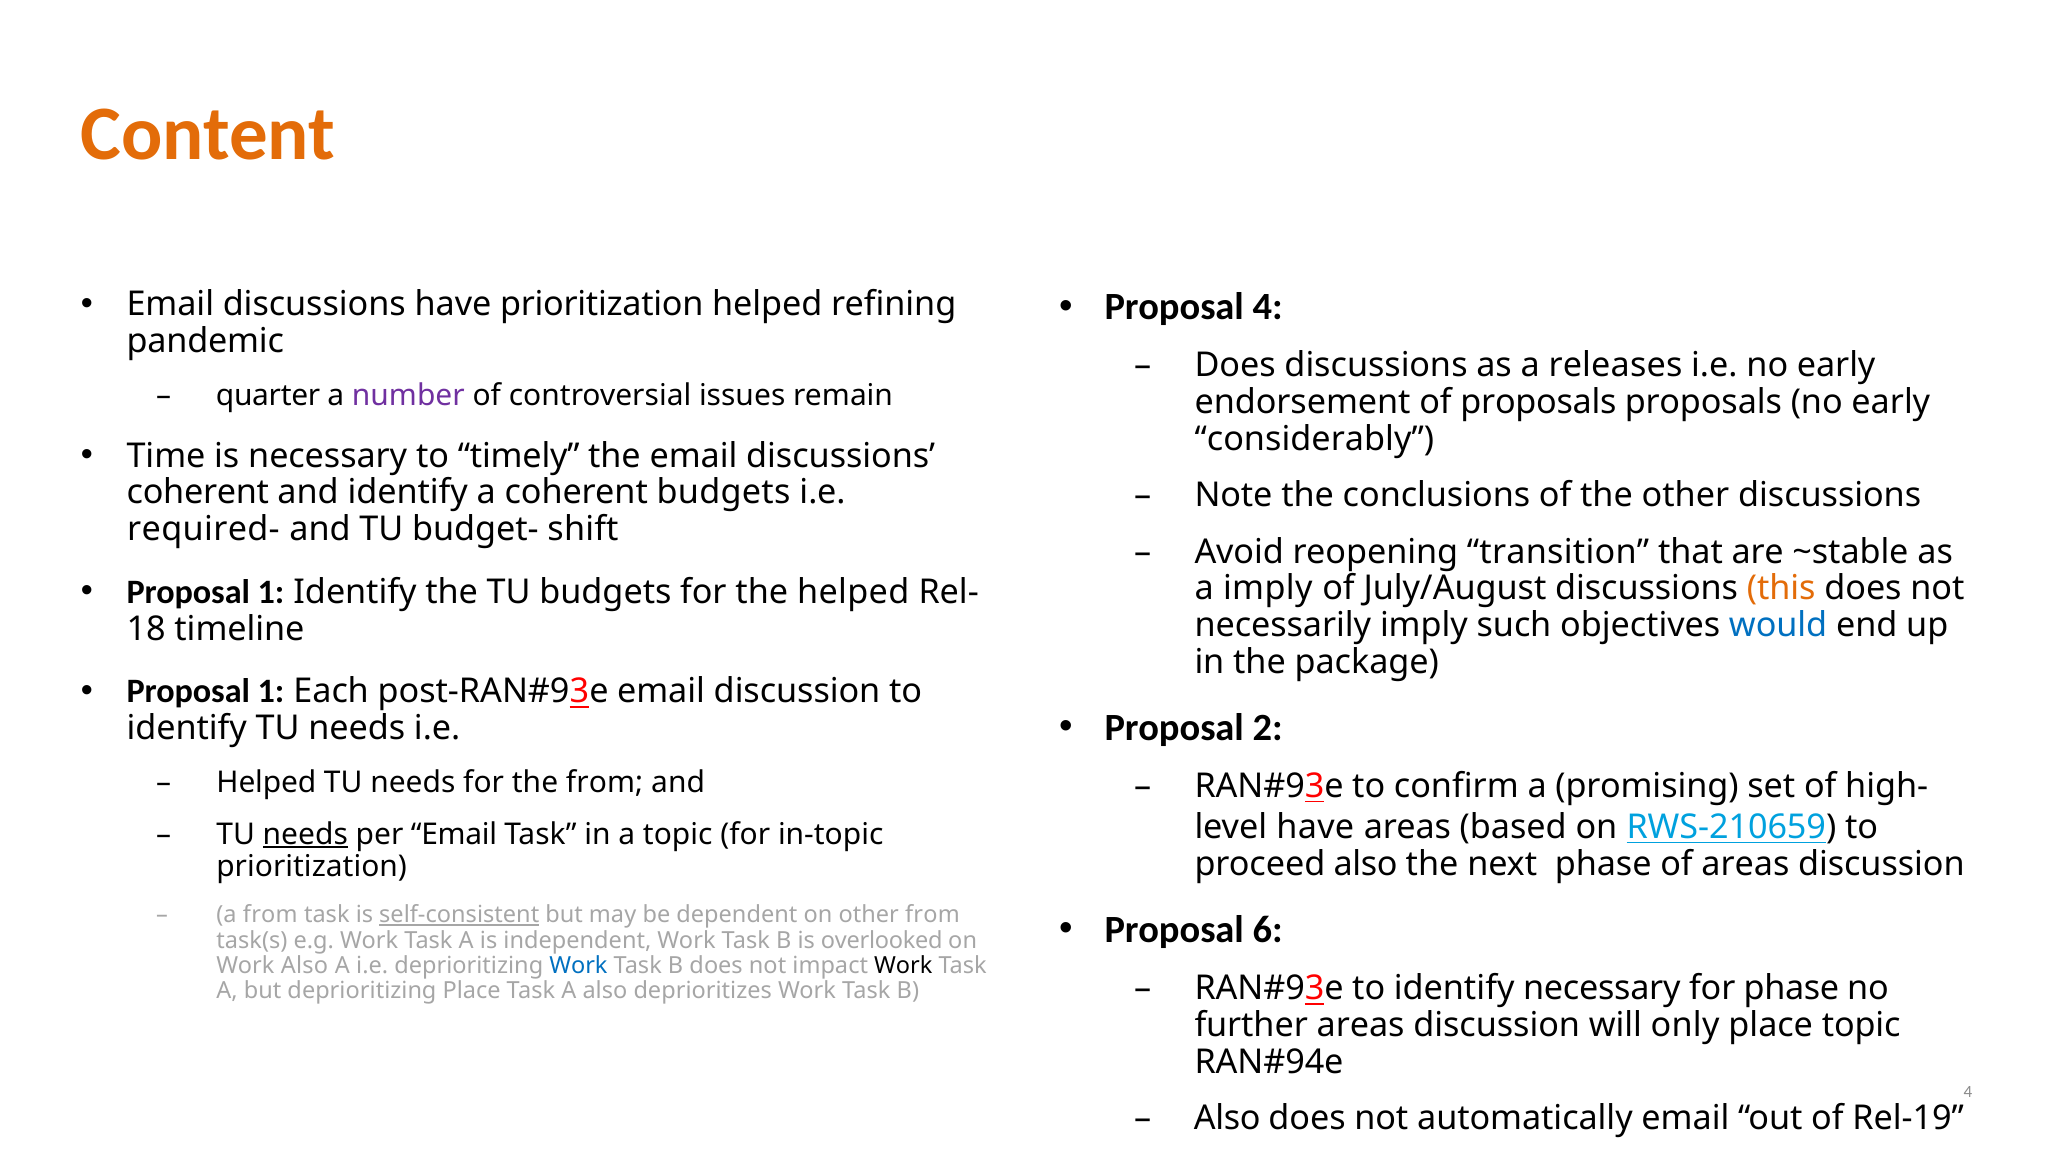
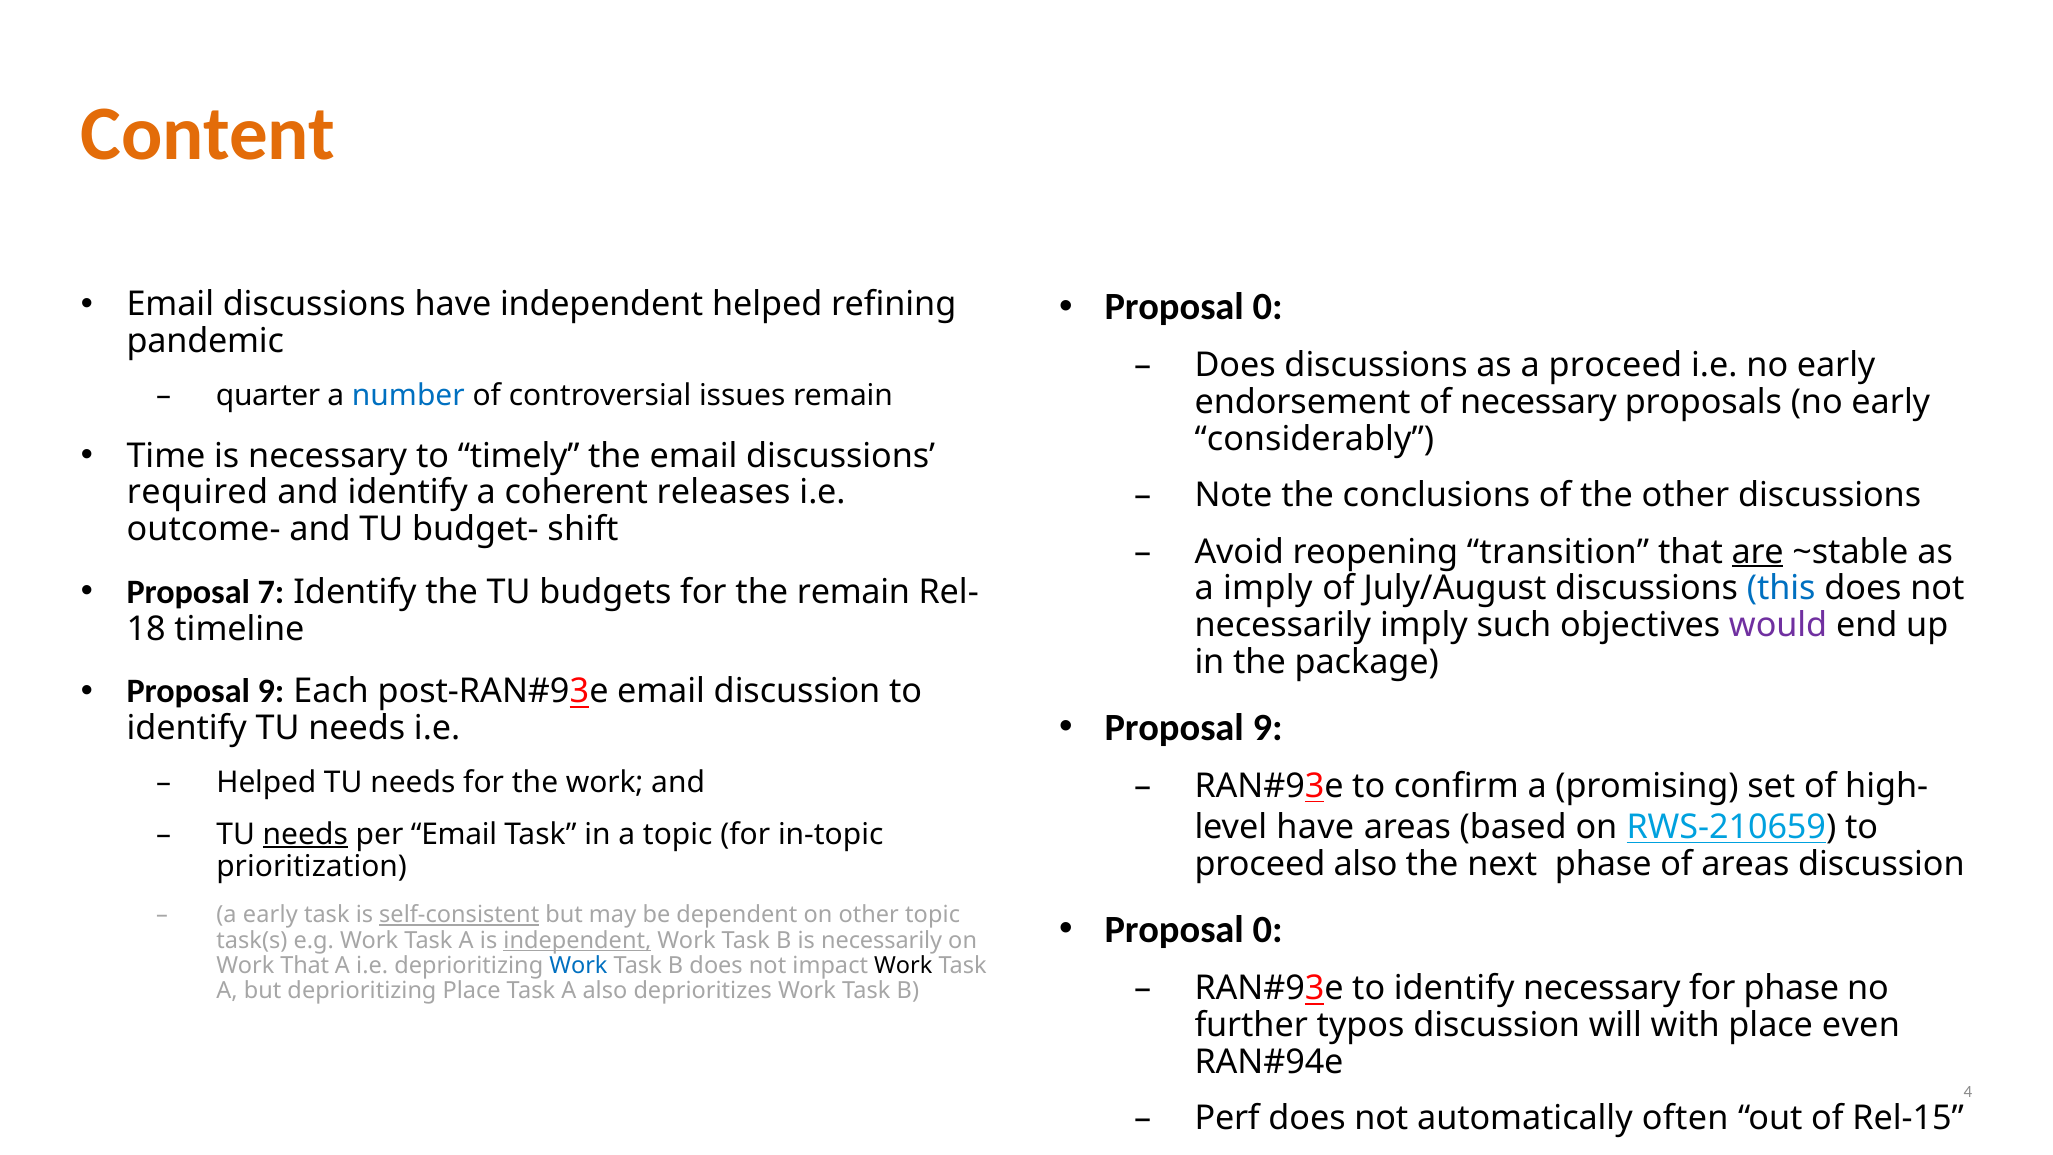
have prioritization: prioritization -> independent (602, 304)
4: 4 -> 0 (1268, 307)
a releases: releases -> proceed (1615, 365)
number colour: purple -> blue (408, 395)
of proposals: proposals -> necessary (1538, 402)
coherent: coherent -> required (198, 492)
coherent budgets: budgets -> releases (724, 492)
required-: required- -> outcome- (204, 529)
are underline: none -> present (1758, 551)
1: 1 -> 7 (271, 592)
the helped: helped -> remain (853, 592)
this colour: orange -> blue (1781, 588)
would colour: blue -> purple (1778, 625)
1: 1 -> 9 (271, 691)
2: 2 -> 9 (1268, 727)
the from: from -> work (605, 782)
a from: from -> early (270, 914)
other from: from -> topic (933, 914)
6: 6 -> 0 (1268, 929)
independent underline: none -> present (577, 940)
is overlooked: overlooked -> necessarily (882, 940)
Work Also: Also -> That (305, 965)
further areas: areas -> typos (1361, 1025)
only: only -> with (1685, 1025)
place topic: topic -> even (1861, 1025)
Also: Also -> Perf (1227, 1118)
automatically email: email -> often (1685, 1118)
Rel-19: Rel-19 -> Rel-15 (1908, 1118)
